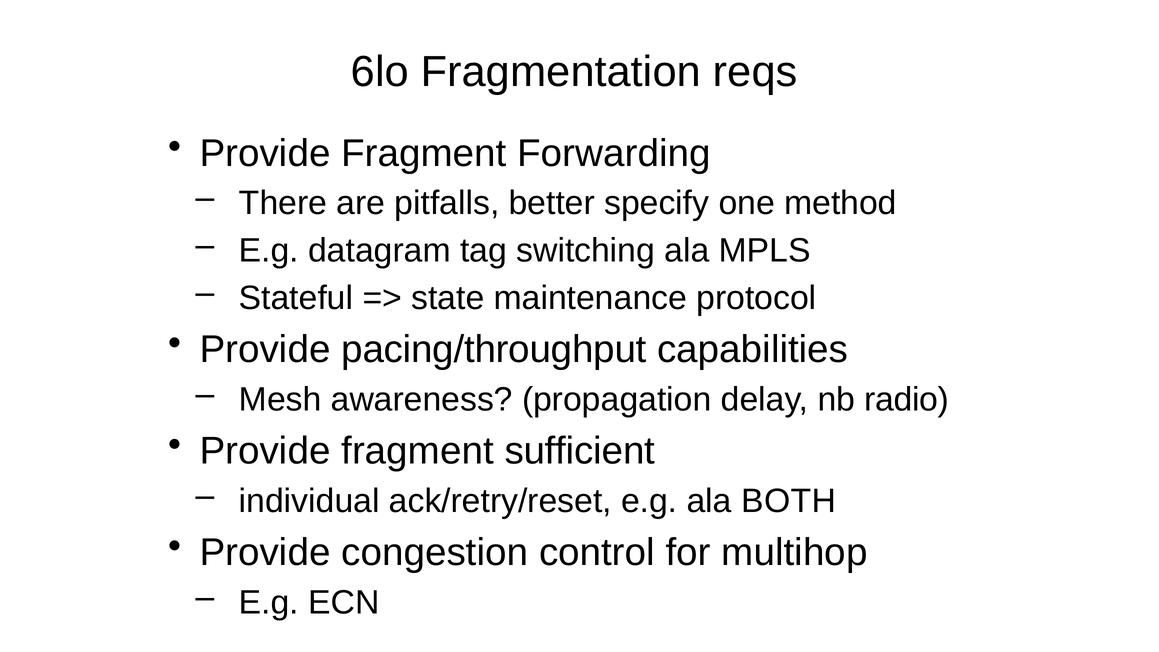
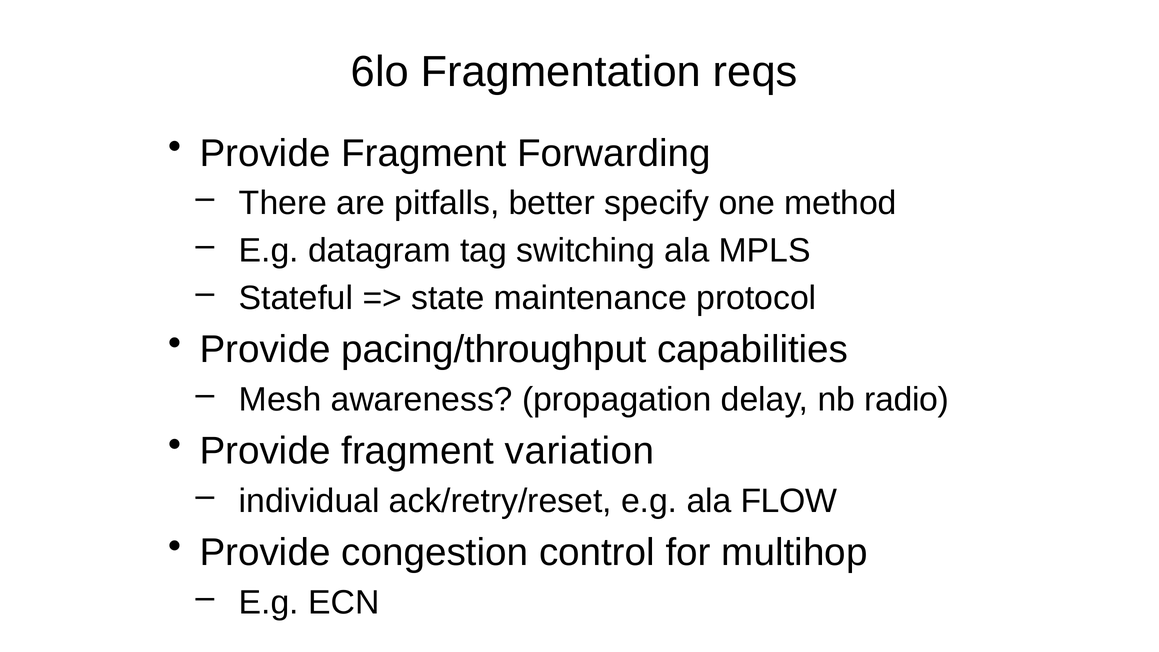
sufficient: sufficient -> variation (579, 451)
BOTH: BOTH -> FLOW (789, 501)
